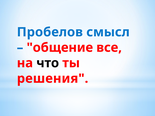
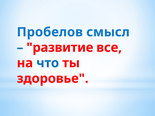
общение: общение -> развитие (60, 48)
что colour: black -> blue (48, 63)
решения: решения -> здоровье (53, 79)
